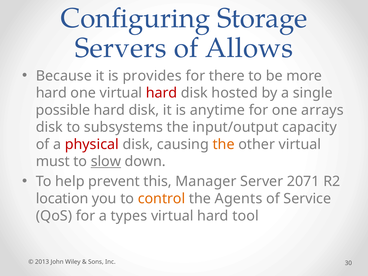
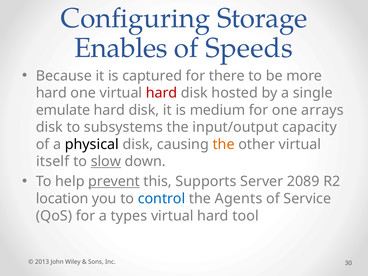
Servers: Servers -> Enables (121, 48)
Allows: Allows -> Speeds (249, 48)
provides: provides -> captured (152, 76)
possible: possible -> emulate (63, 110)
anytime: anytime -> medium (217, 110)
physical colour: red -> black (92, 144)
must: must -> itself (53, 161)
prevent underline: none -> present (114, 182)
Manager: Manager -> Supports (206, 182)
2071: 2071 -> 2089 (303, 182)
control colour: orange -> blue (162, 199)
